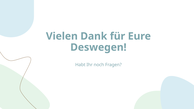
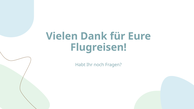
Deswegen: Deswegen -> Flugreisen (98, 47)
